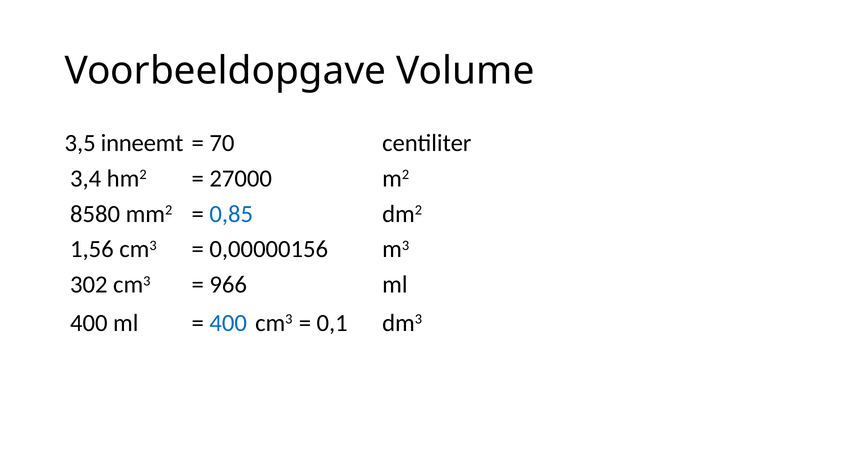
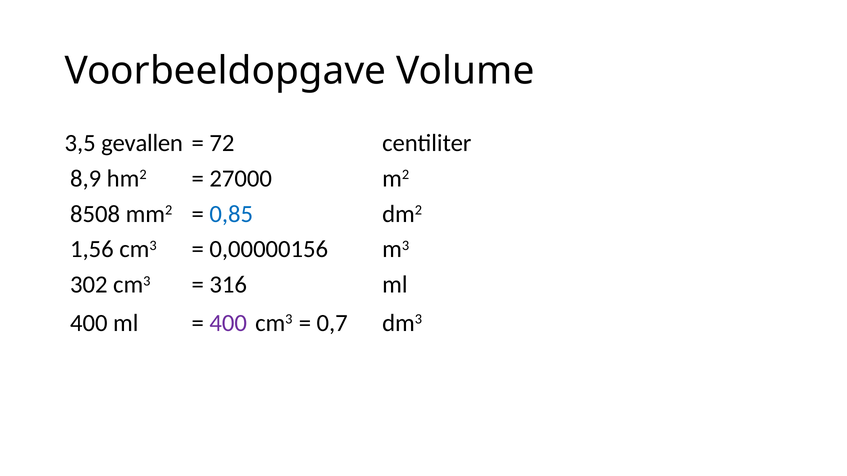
inneemt: inneemt -> gevallen (142, 143)
70: 70 -> 72 (222, 143)
3,4: 3,4 -> 8,9 (86, 179)
8580: 8580 -> 8508 (95, 214)
966: 966 -> 316 (228, 285)
400 colour: blue -> purple (228, 323)
0,1: 0,1 -> 0,7 (332, 323)
